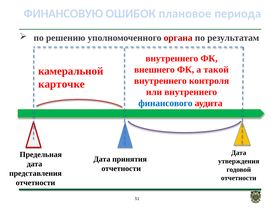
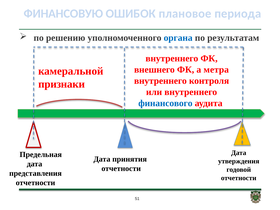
органа colour: red -> blue (178, 38)
такой: такой -> метра (216, 70)
карточке: карточке -> признаки (62, 84)
